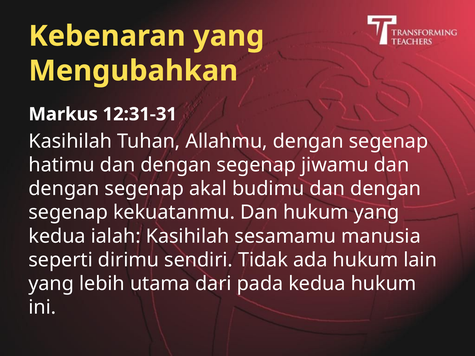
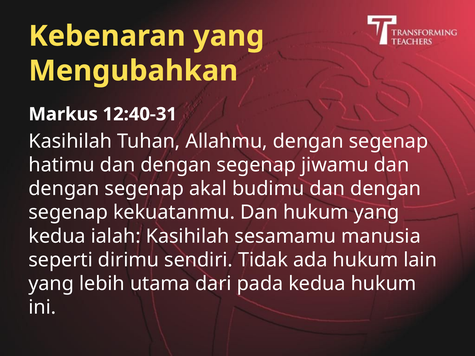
12:31-31: 12:31-31 -> 12:40-31 (140, 114)
